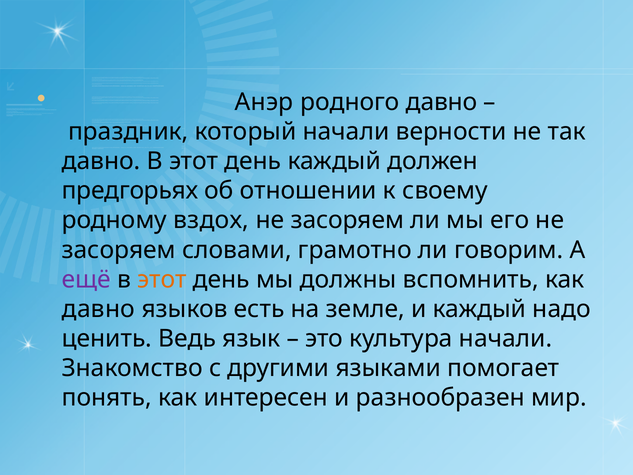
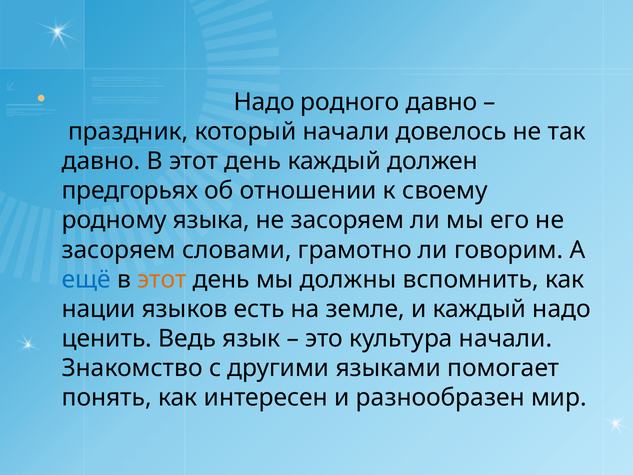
Анэр: Анэр -> Надо (264, 102)
верности: верности -> довелось (451, 132)
вздох: вздох -> языка (211, 220)
ещё colour: purple -> blue (86, 279)
давно: давно -> нации (99, 309)
